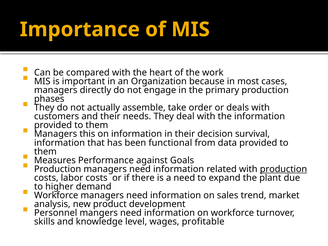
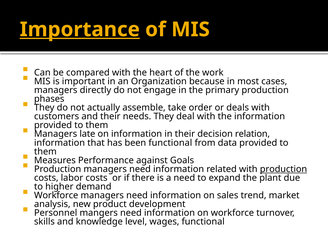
Importance underline: none -> present (80, 29)
this: this -> late (87, 134)
survival: survival -> relation (252, 134)
wages profitable: profitable -> functional (203, 222)
